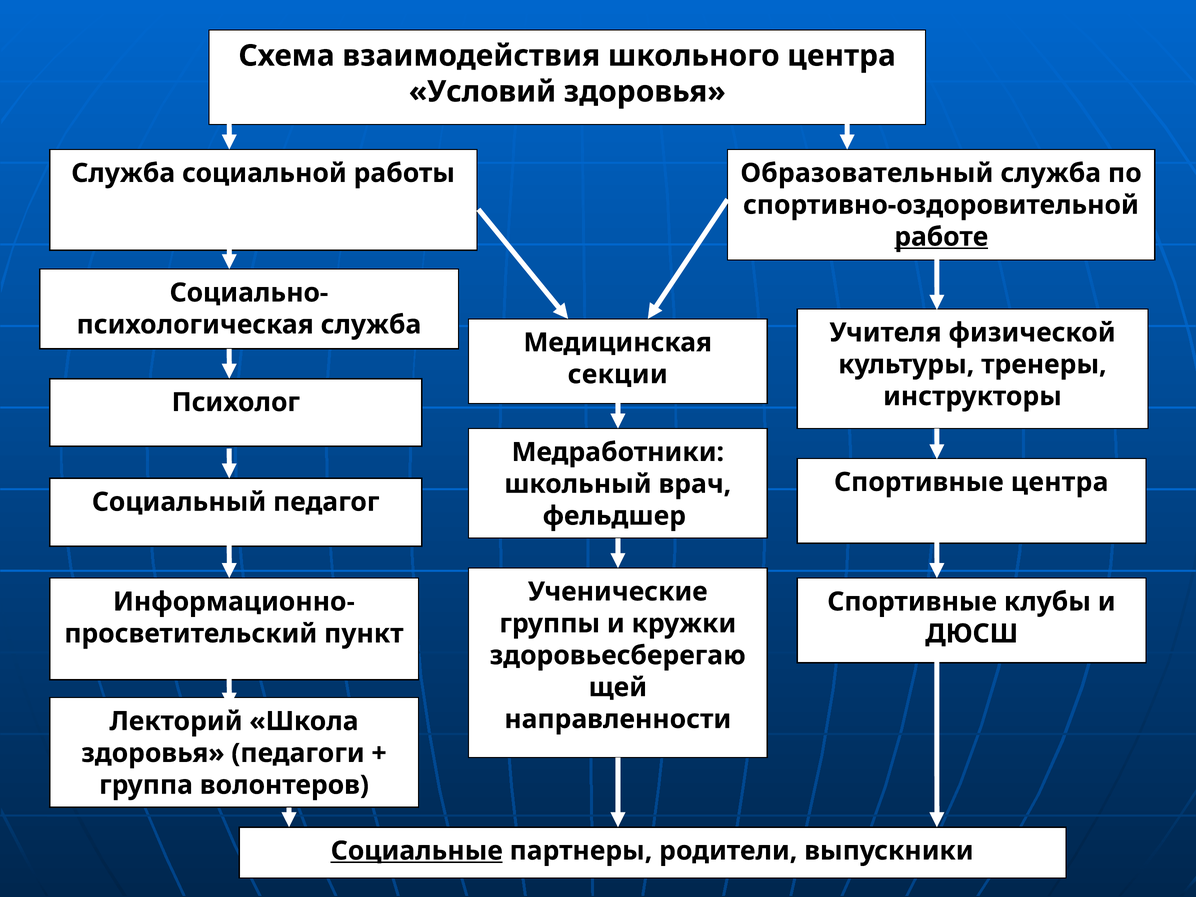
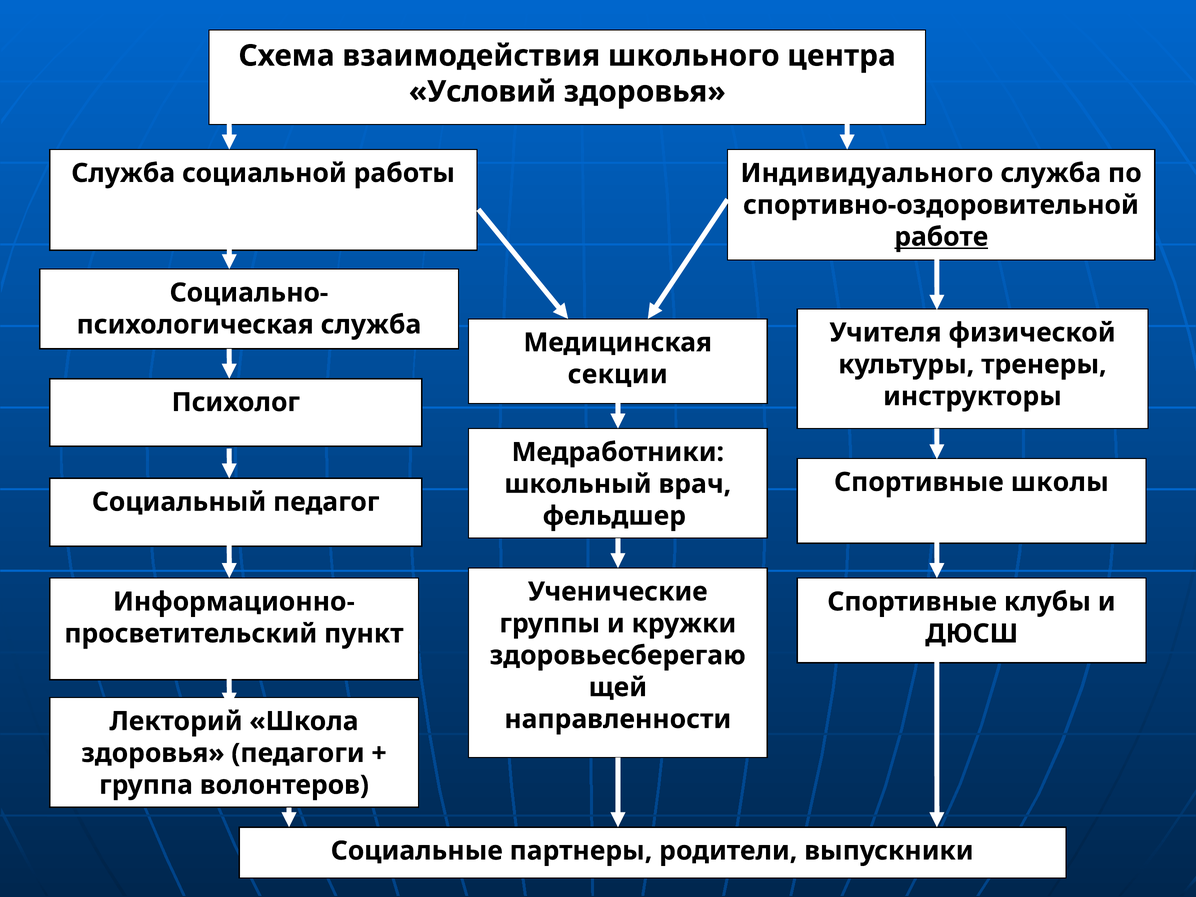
Образовательный: Образовательный -> Индивидуального (867, 173)
Спортивные центра: центра -> школы (1060, 482)
Социальные underline: present -> none (417, 851)
